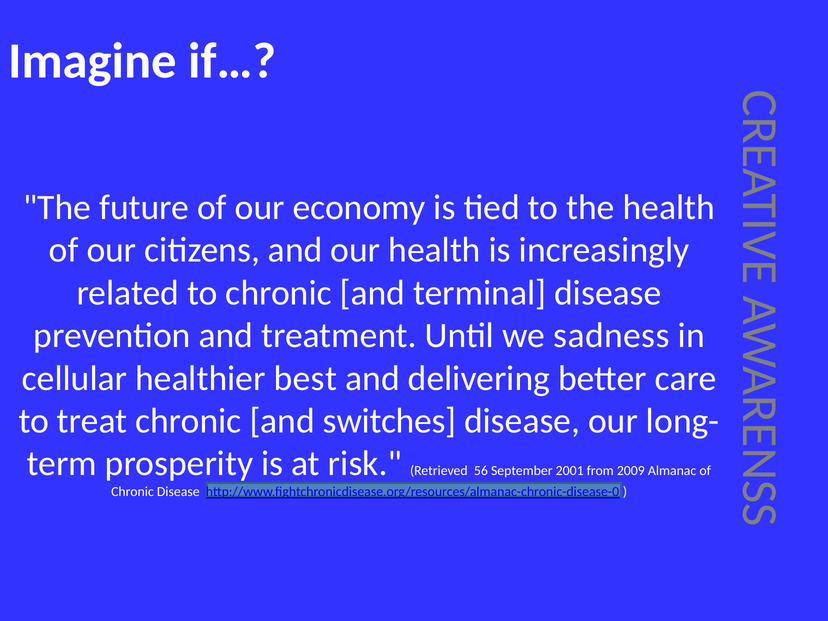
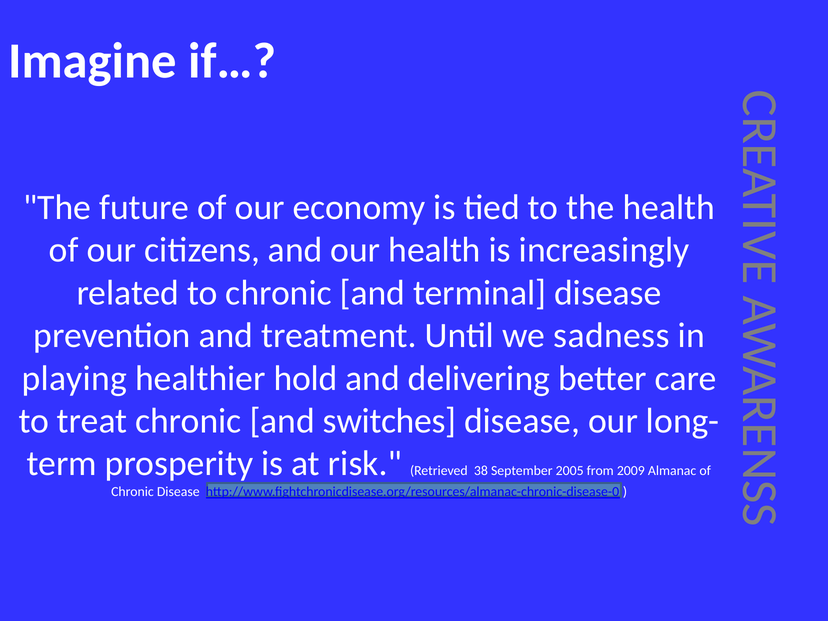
cellular: cellular -> playing (74, 378)
best: best -> hold (306, 378)
56: 56 -> 38 (481, 471)
2001: 2001 -> 2005 (570, 471)
